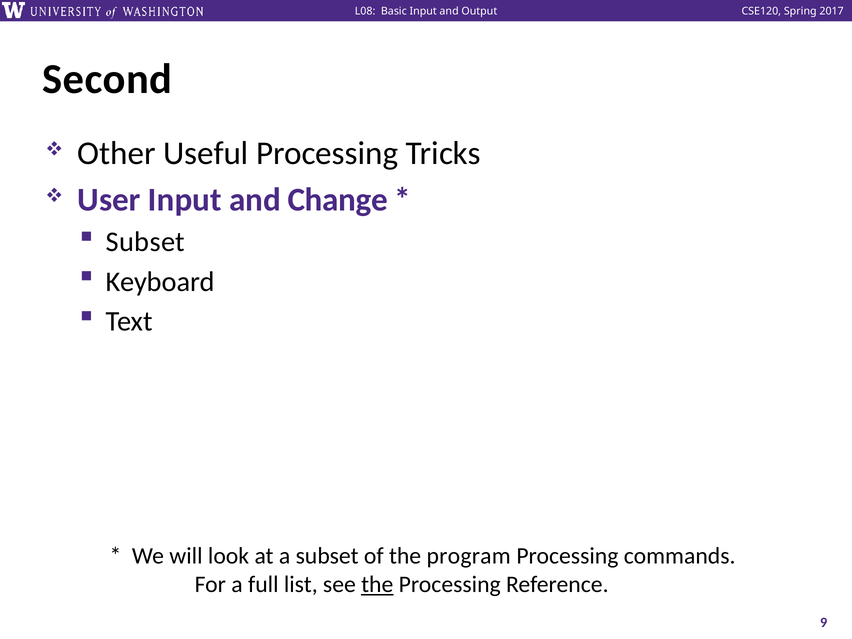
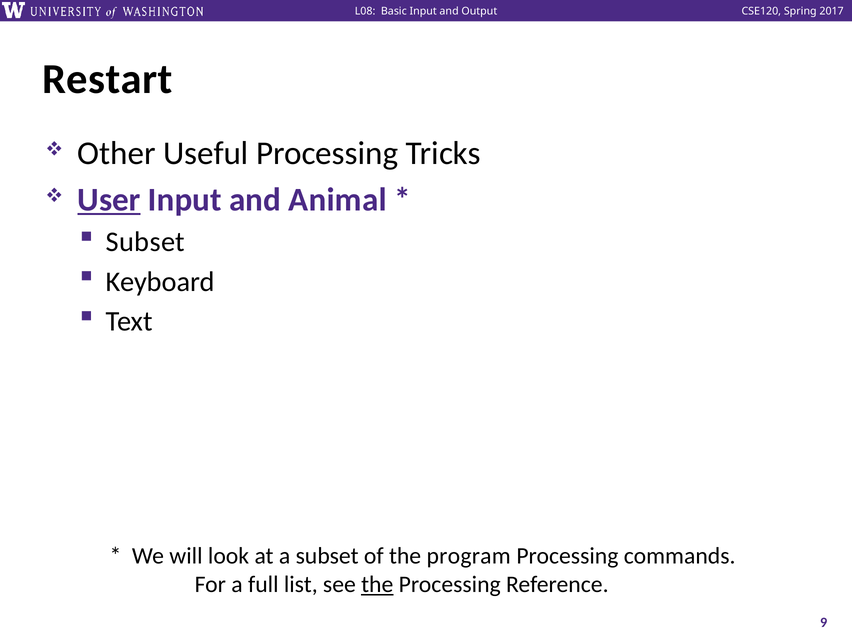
Second: Second -> Restart (107, 79)
User underline: none -> present (109, 200)
Change: Change -> Animal (338, 200)
